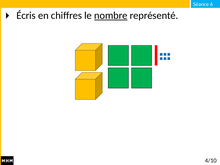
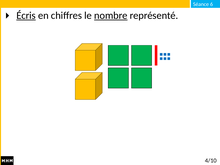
Écris underline: none -> present (26, 15)
